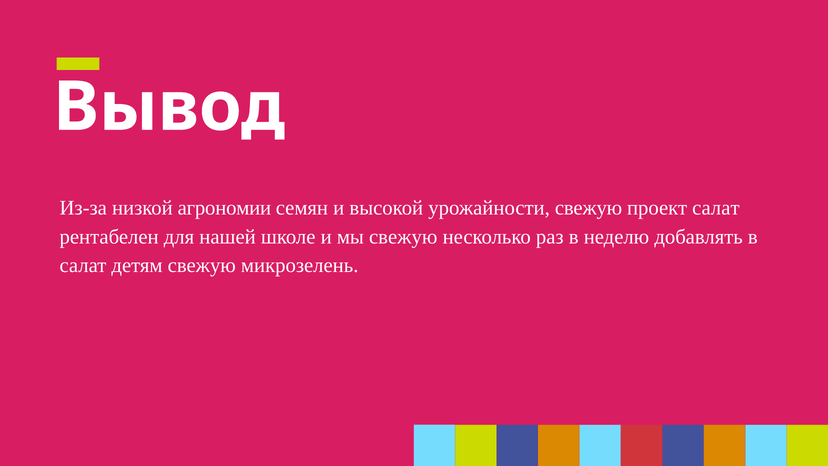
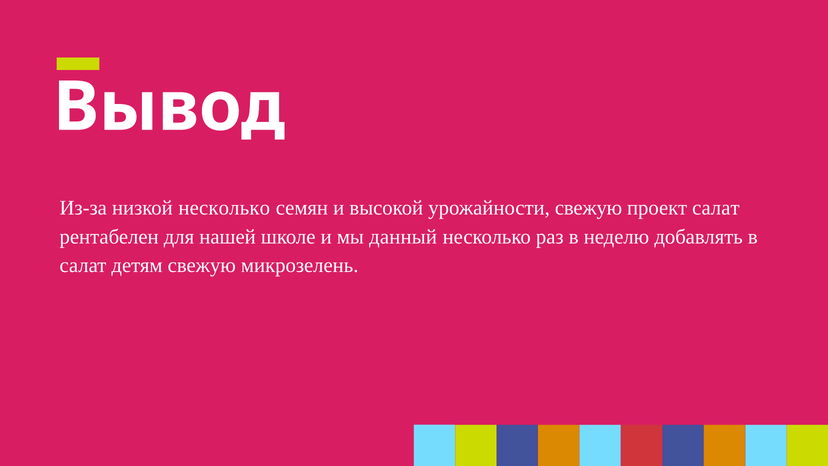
низкой агрономии: агрономии -> несколько (224, 208)
мы свежую: свежую -> данный (403, 237)
